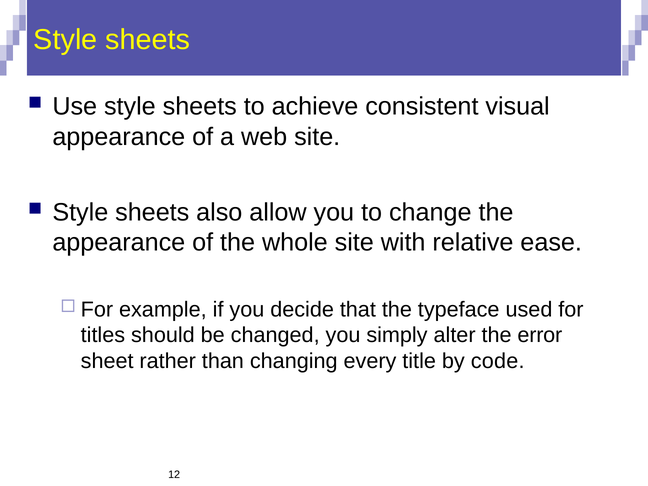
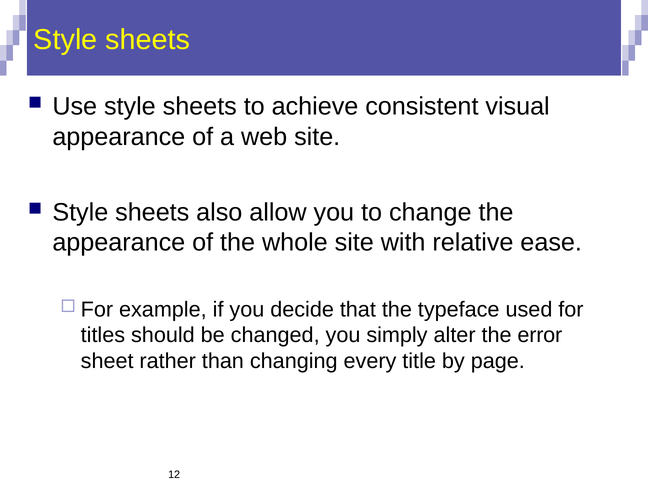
code: code -> page (498, 361)
